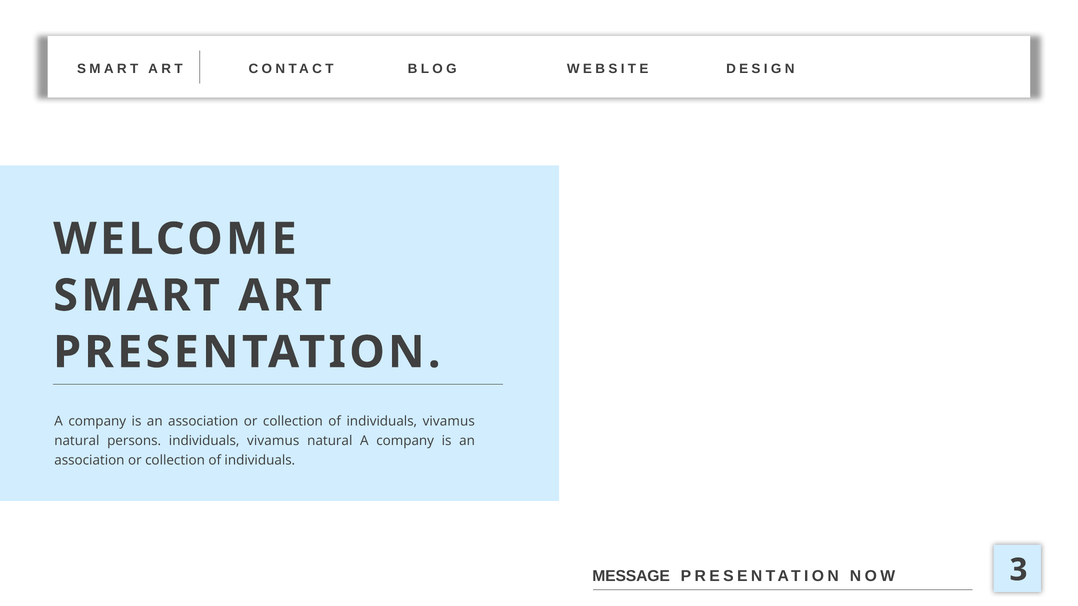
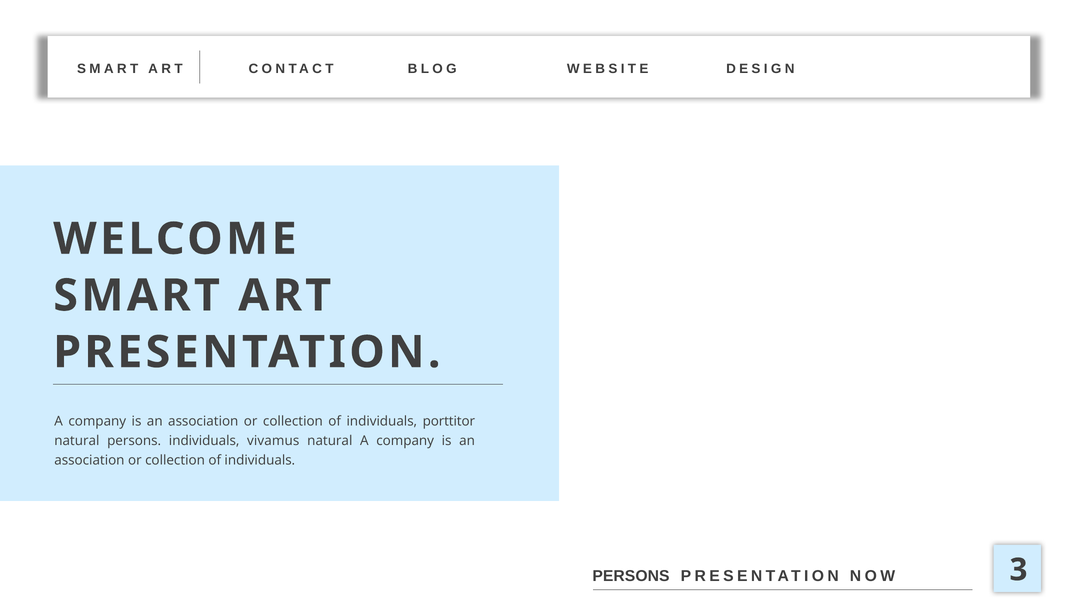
of individuals vivamus: vivamus -> porttitor (449, 422)
MESSAGE: MESSAGE -> PERSONS (631, 576)
